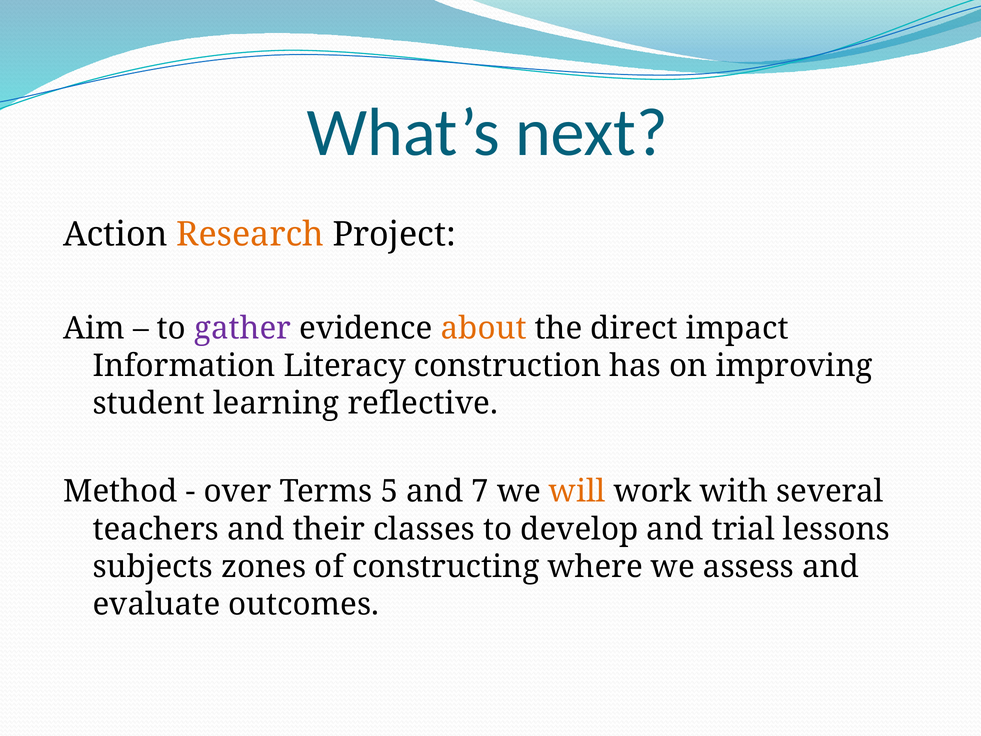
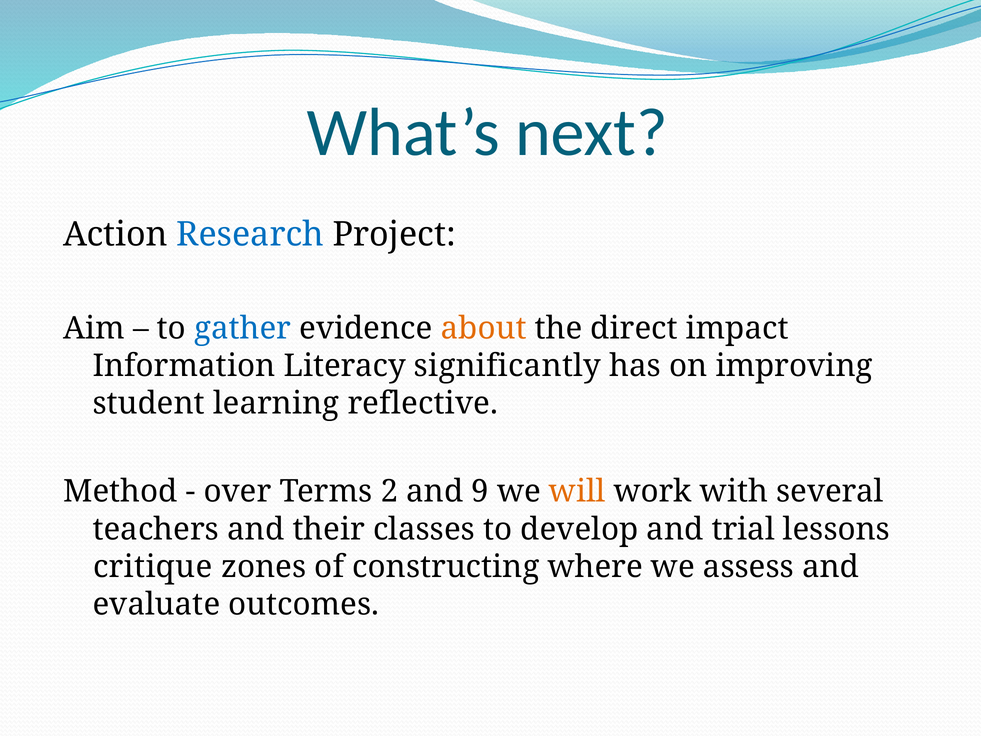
Research colour: orange -> blue (250, 235)
gather colour: purple -> blue (243, 328)
construction: construction -> significantly (507, 366)
5: 5 -> 2 (389, 491)
7: 7 -> 9 (480, 491)
subjects: subjects -> critique (153, 567)
